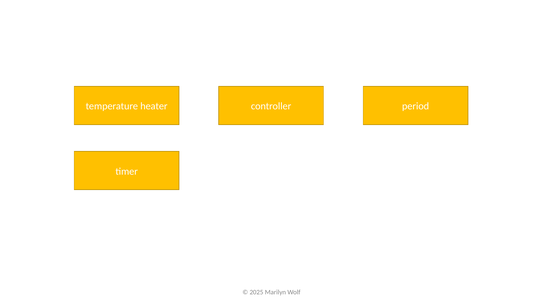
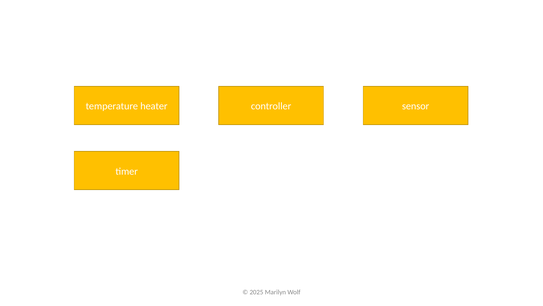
period: period -> sensor (416, 106)
